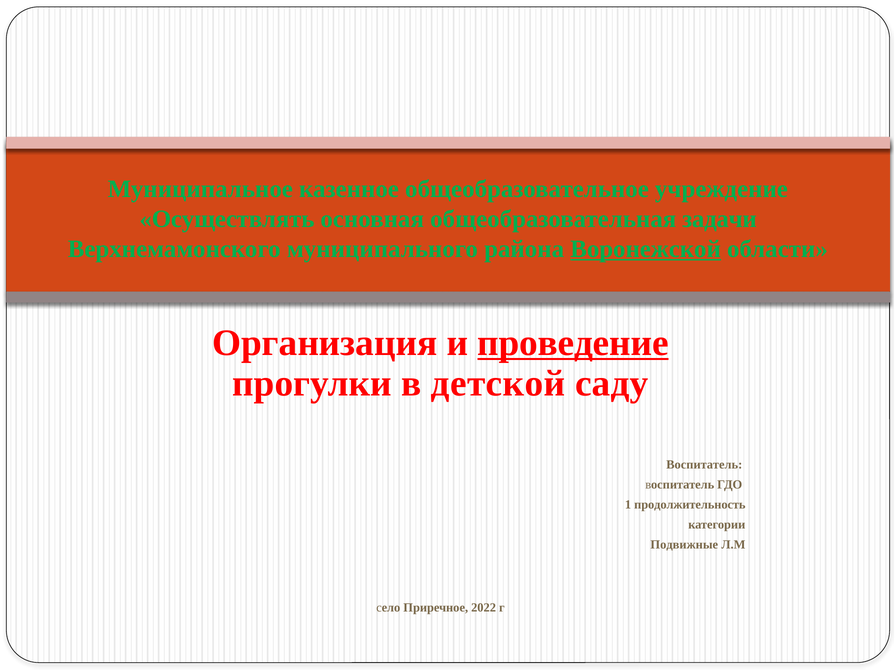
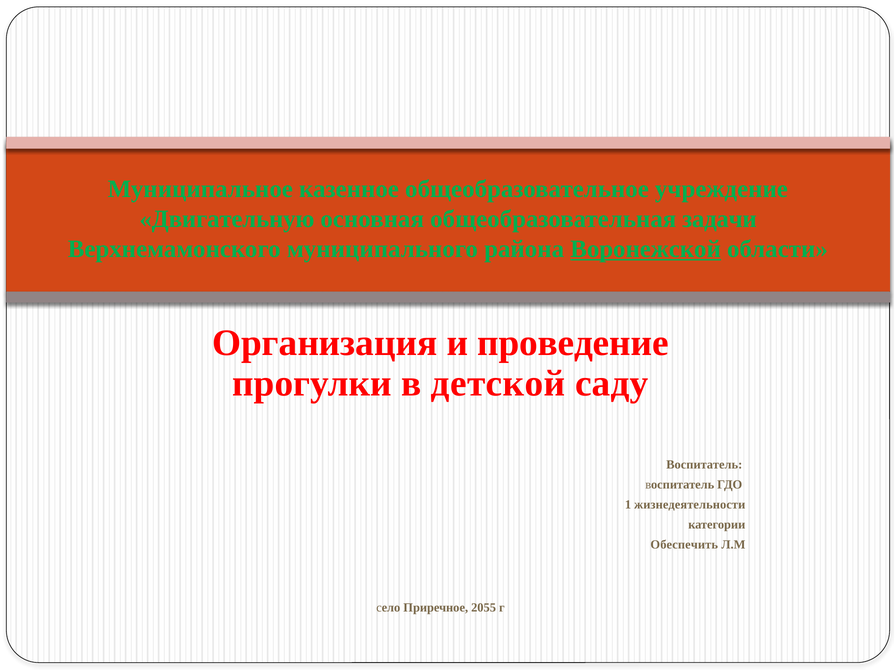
Осуществлять: Осуществлять -> Двигательную (227, 219)
проведение underline: present -> none (573, 343)
продолжительность: продолжительность -> жизнедеятельности (690, 505)
Подвижные: Подвижные -> Обеспечить (684, 545)
2022: 2022 -> 2055 (484, 607)
